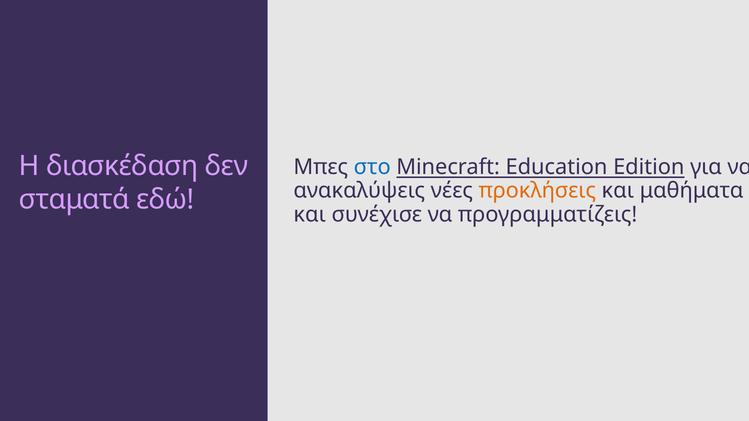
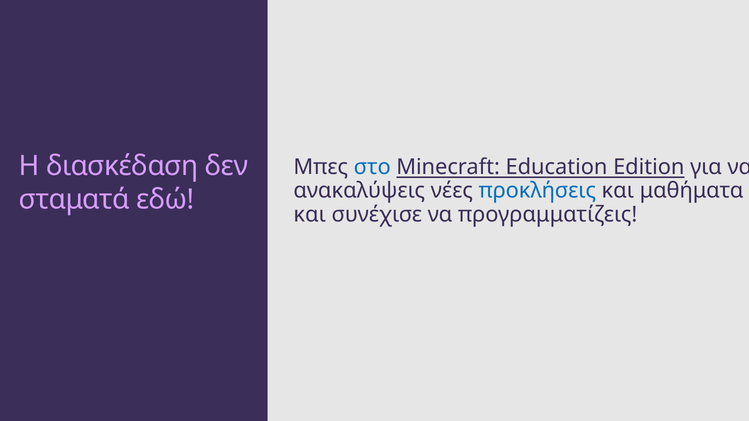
προκλήσεις colour: orange -> blue (537, 191)
